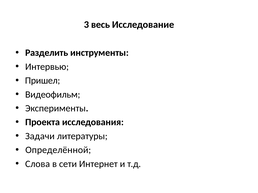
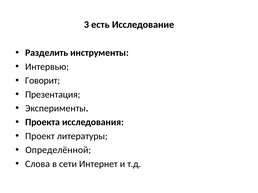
весь: весь -> есть (100, 25)
Пришел: Пришел -> Говорит (43, 81)
Видеофильм: Видеофильм -> Презентация (53, 95)
Задачи: Задачи -> Проект (40, 136)
